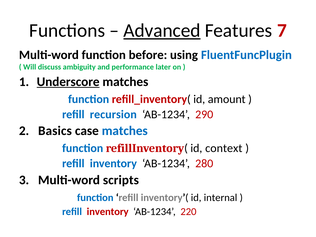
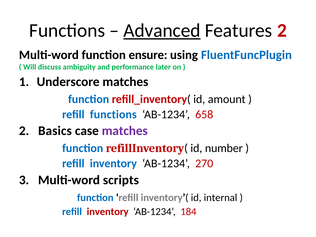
Features 7: 7 -> 2 (282, 31)
before: before -> ensure (148, 55)
Underscore underline: present -> none (68, 82)
refill recursion: recursion -> functions (113, 114)
290: 290 -> 658 (204, 114)
matches colour: blue -> purple (125, 131)
context: context -> number (224, 148)
280: 280 -> 270 (204, 164)
220: 220 -> 184 (188, 212)
